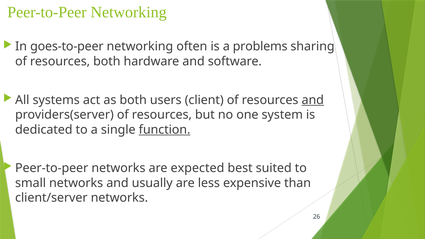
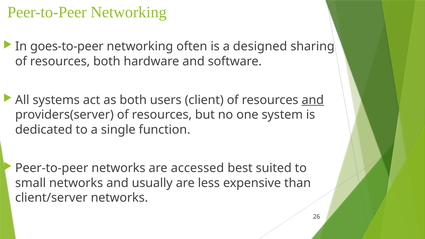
problems: problems -> designed (260, 47)
function underline: present -> none (165, 130)
expected: expected -> accessed (197, 168)
